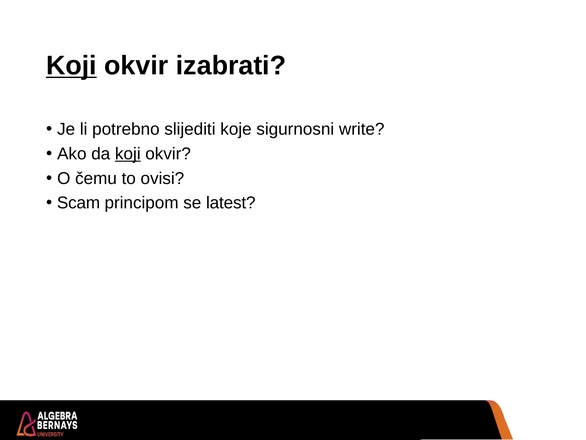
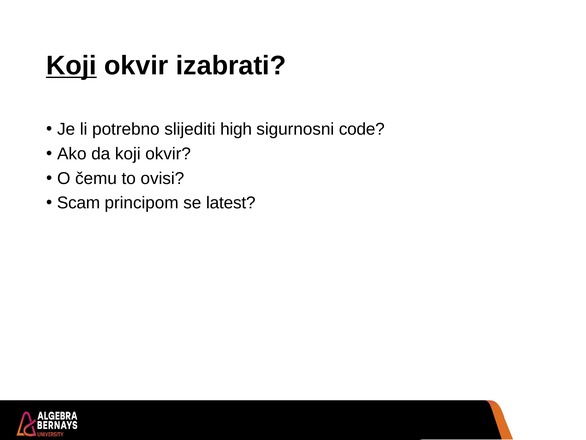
koje: koje -> high (236, 129)
write: write -> code (362, 129)
koji underline: present -> none (128, 154)
